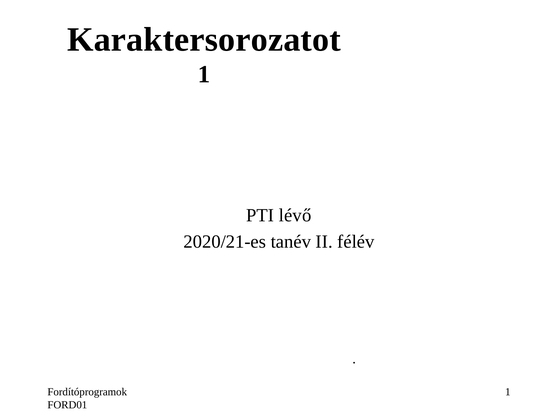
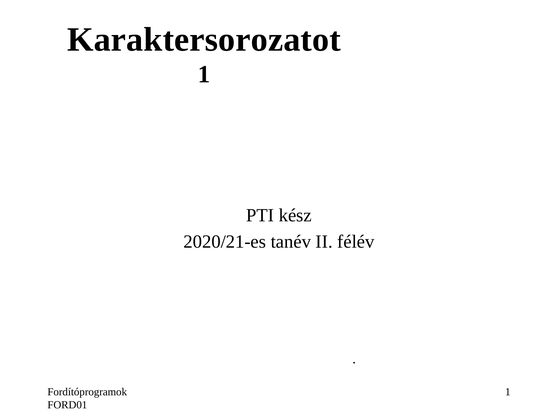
lévő: lévő -> kész (295, 215)
